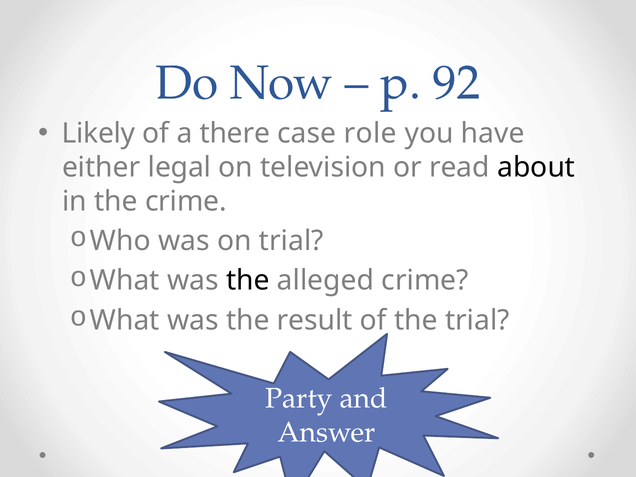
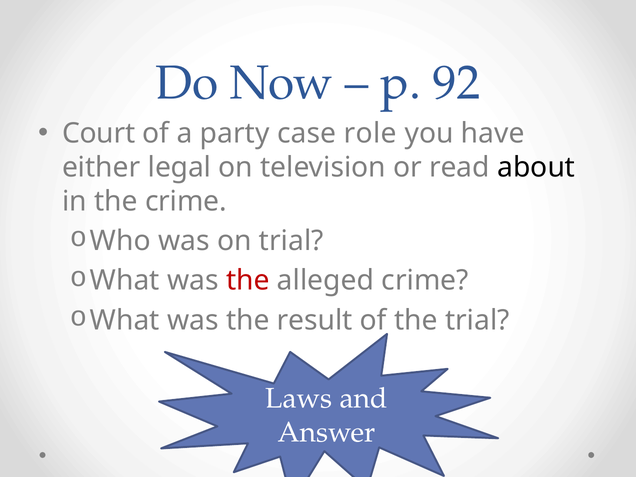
Likely: Likely -> Court (99, 133)
there: there -> party (235, 133)
the colour: black -> red (248, 281)
Party: Party -> Laws (299, 398)
